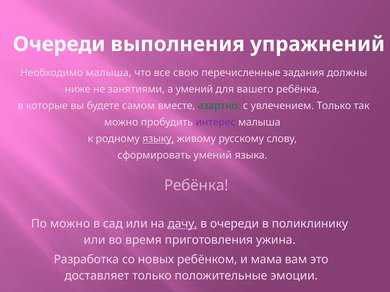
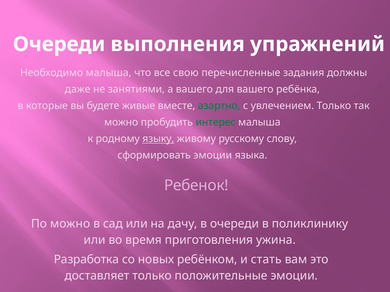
ниже: ниже -> даже (78, 89)
а умений: умений -> вашего (194, 89)
самом: самом -> живые (139, 106)
интерес colour: purple -> green (216, 122)
сформировать умений: умений -> эмоции (213, 156)
Ребёнка: Ребёнка -> Ребенок (196, 186)
дачу underline: present -> none (183, 224)
мама: мама -> стать (266, 260)
